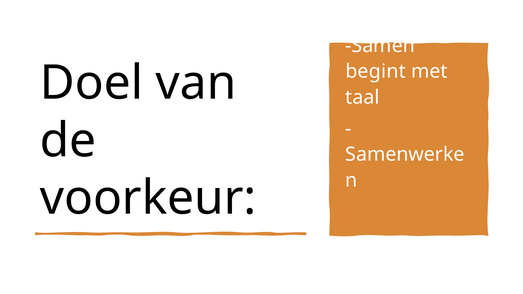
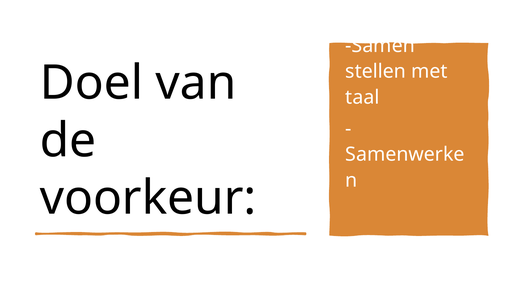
begint: begint -> stellen (376, 71)
